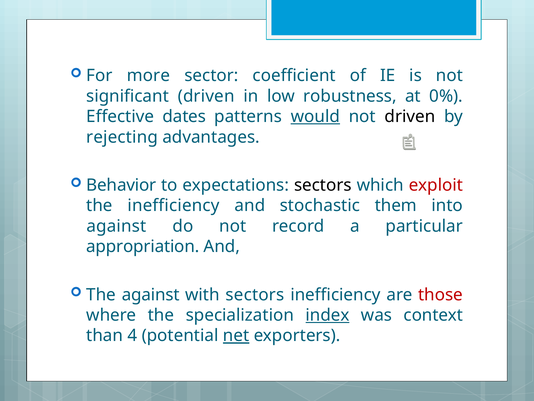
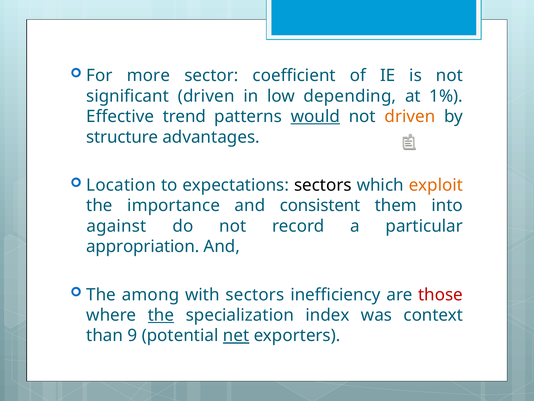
robustness: robustness -> depending (350, 96)
0%: 0% -> 1% (446, 96)
dates: dates -> trend (184, 116)
driven colour: black -> orange (410, 116)
rejecting: rejecting -> structure (122, 137)
Behavior: Behavior -> Location (121, 185)
exploit colour: red -> orange (436, 185)
the inefficiency: inefficiency -> importance (174, 205)
stochastic: stochastic -> consistent (320, 205)
The against: against -> among (150, 294)
the underline: none -> present (161, 315)
index underline: present -> none (327, 315)
4: 4 -> 9 (132, 335)
